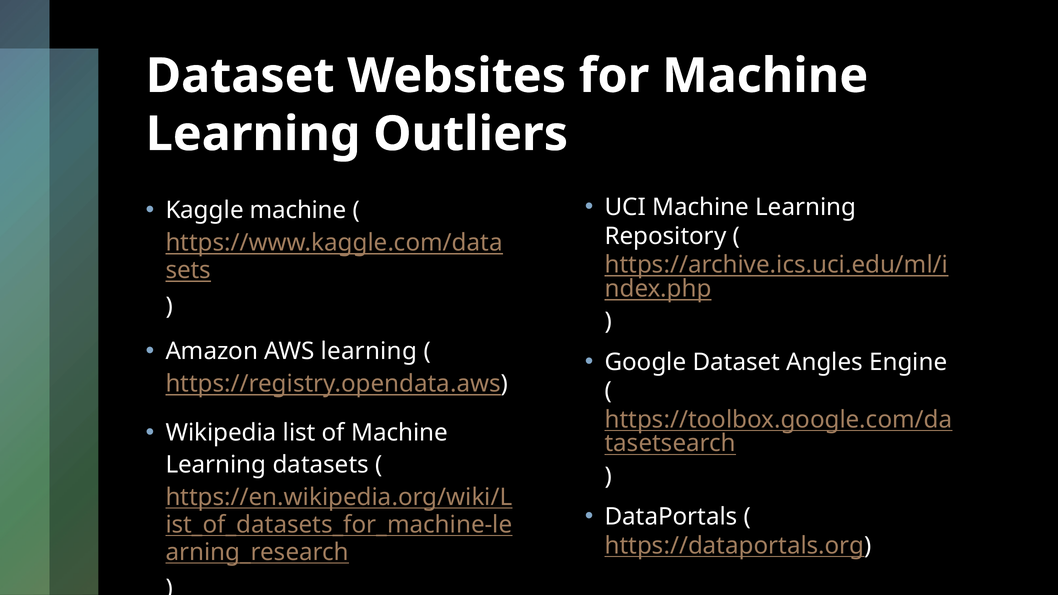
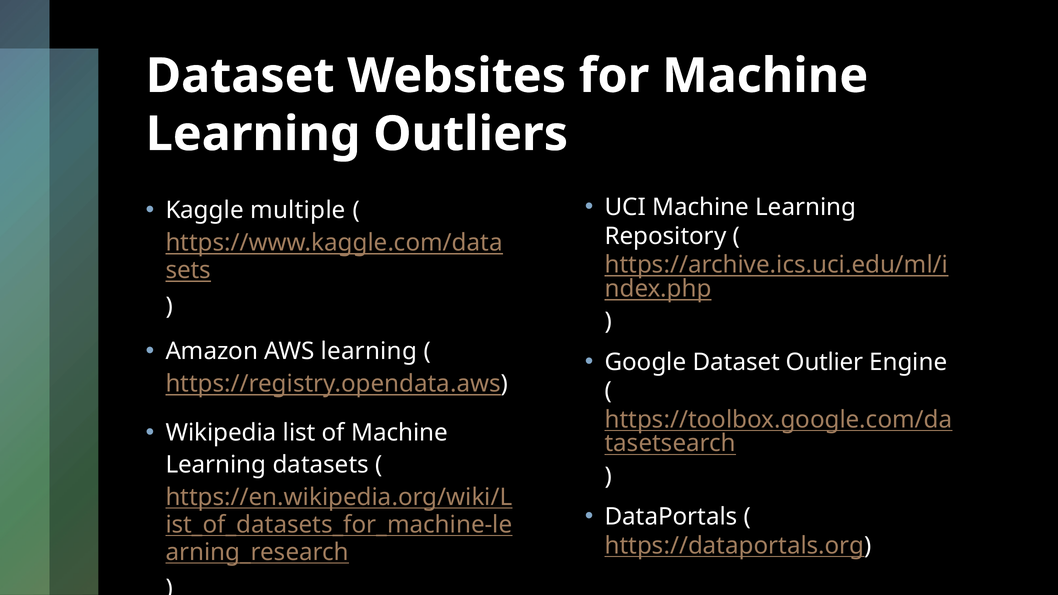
Kaggle machine: machine -> multiple (298, 211)
Angles: Angles -> Outlier (825, 362)
